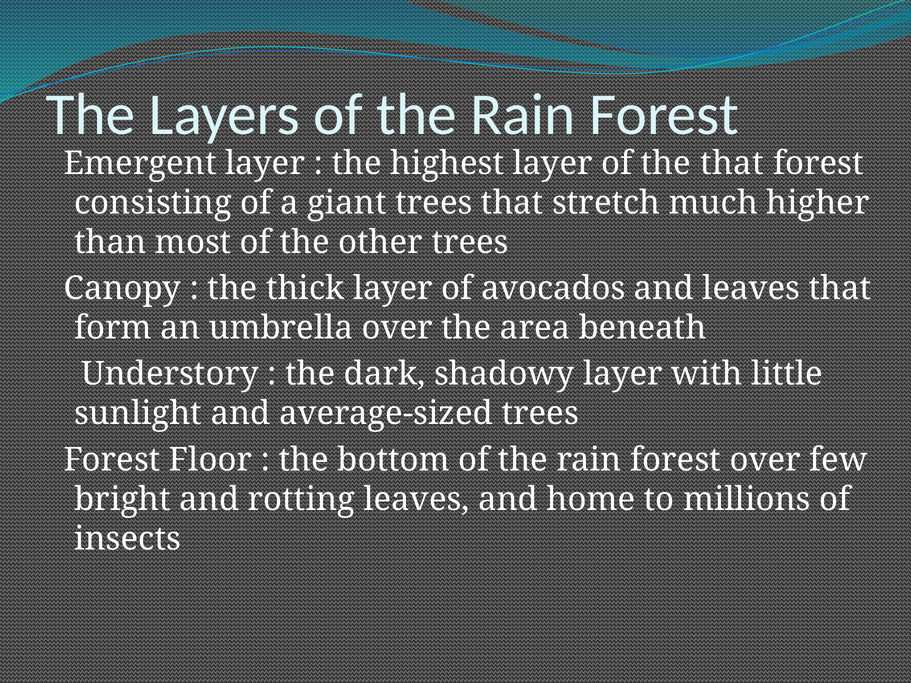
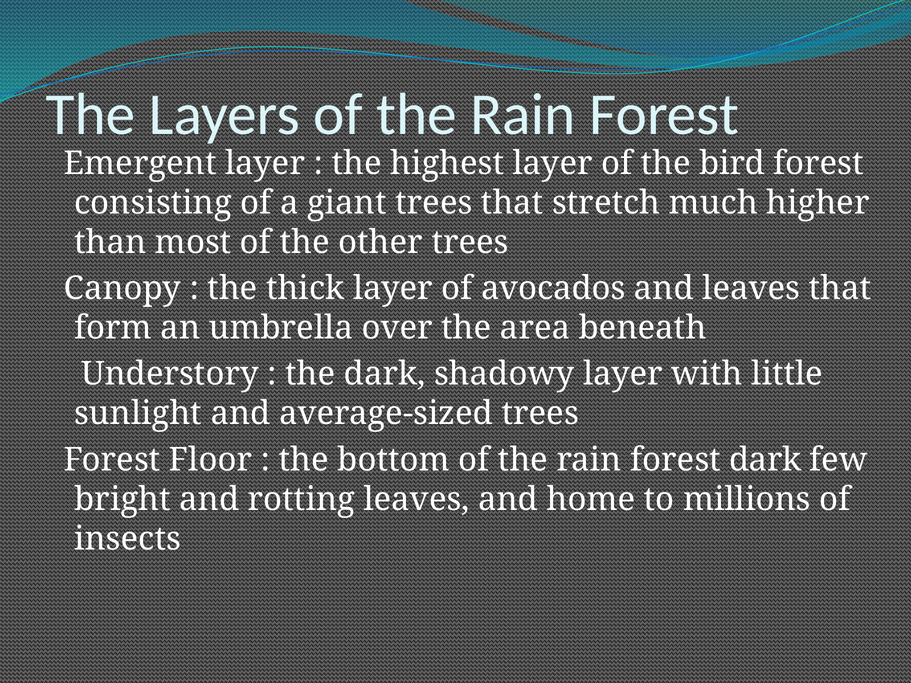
the that: that -> bird (732, 163)
forest over: over -> dark (765, 460)
